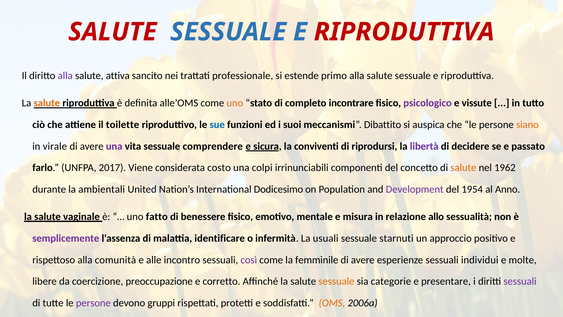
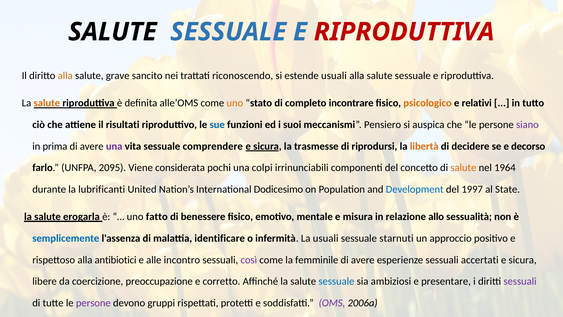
SALUTE colour: red -> black (112, 32)
alla colour: purple -> orange (65, 76)
attiva: attiva -> grave (118, 76)
professionale: professionale -> riconoscendo (243, 76)
estende primo: primo -> usuali (334, 76)
psicologico colour: purple -> orange (428, 103)
vissute: vissute -> relativi (477, 103)
toilette: toilette -> risultati (123, 125)
Dibattito: Dibattito -> Pensiero (383, 125)
siano colour: orange -> purple (527, 125)
virale: virale -> prima (55, 146)
conviventi: conviventi -> trasmesse (316, 146)
libertà colour: purple -> orange (424, 146)
passato: passato -> decorso (528, 146)
2017: 2017 -> 2095 (112, 168)
costo: costo -> pochi (219, 168)
1962: 1962 -> 1964 (505, 168)
ambientali: ambientali -> lubrificanti (102, 189)
Development colour: purple -> blue (415, 189)
1954: 1954 -> 1997 (472, 189)
Anno: Anno -> State (508, 189)
vaginale: vaginale -> erogarla (81, 217)
semplicemente colour: purple -> blue (66, 238)
comunità: comunità -> antibiotici (116, 260)
individui: individui -> accertati (480, 260)
molte: molte -> sicura (523, 260)
sessuale colour: orange -> blue (336, 281)
categorie: categorie -> ambiziosi (391, 281)
OMS colour: orange -> purple (332, 303)
